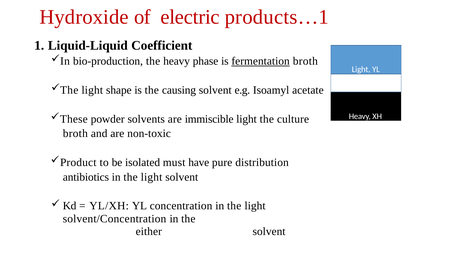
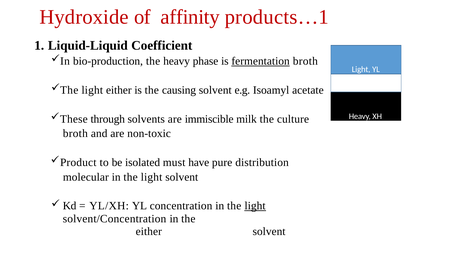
electric: electric -> affinity (190, 17)
light shape: shape -> either (119, 90)
powder: powder -> through (108, 119)
immiscible light: light -> milk (247, 119)
antibiotics: antibiotics -> molecular (86, 177)
light underline: none -> present (255, 206)
